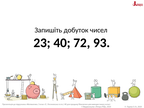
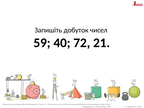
23: 23 -> 59 (42, 43)
93: 93 -> 21 (102, 43)
